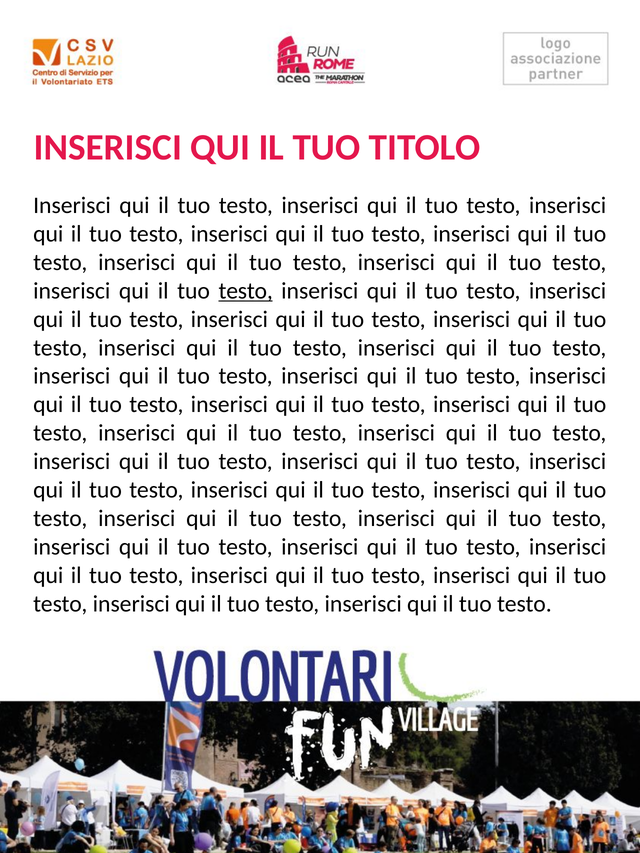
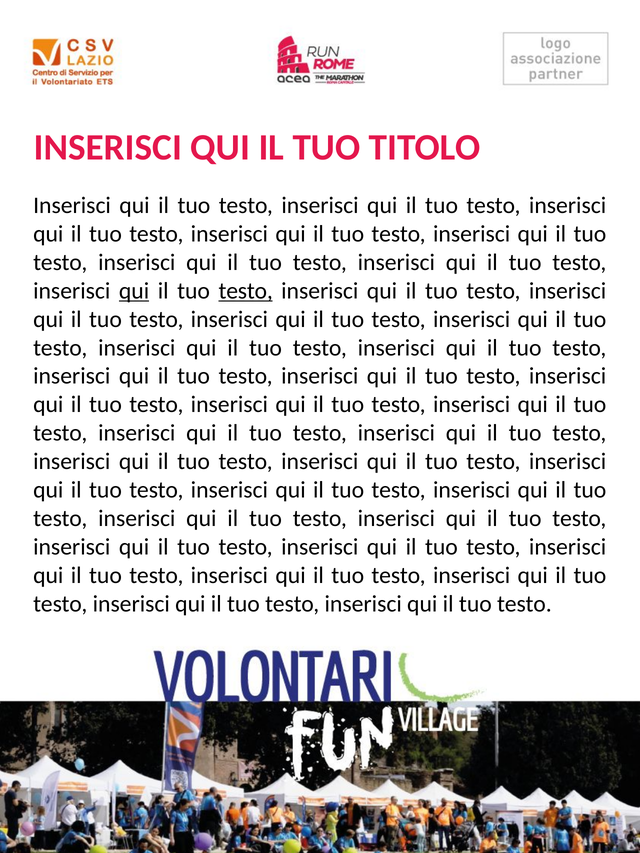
qui underline: none -> present (134, 291)
